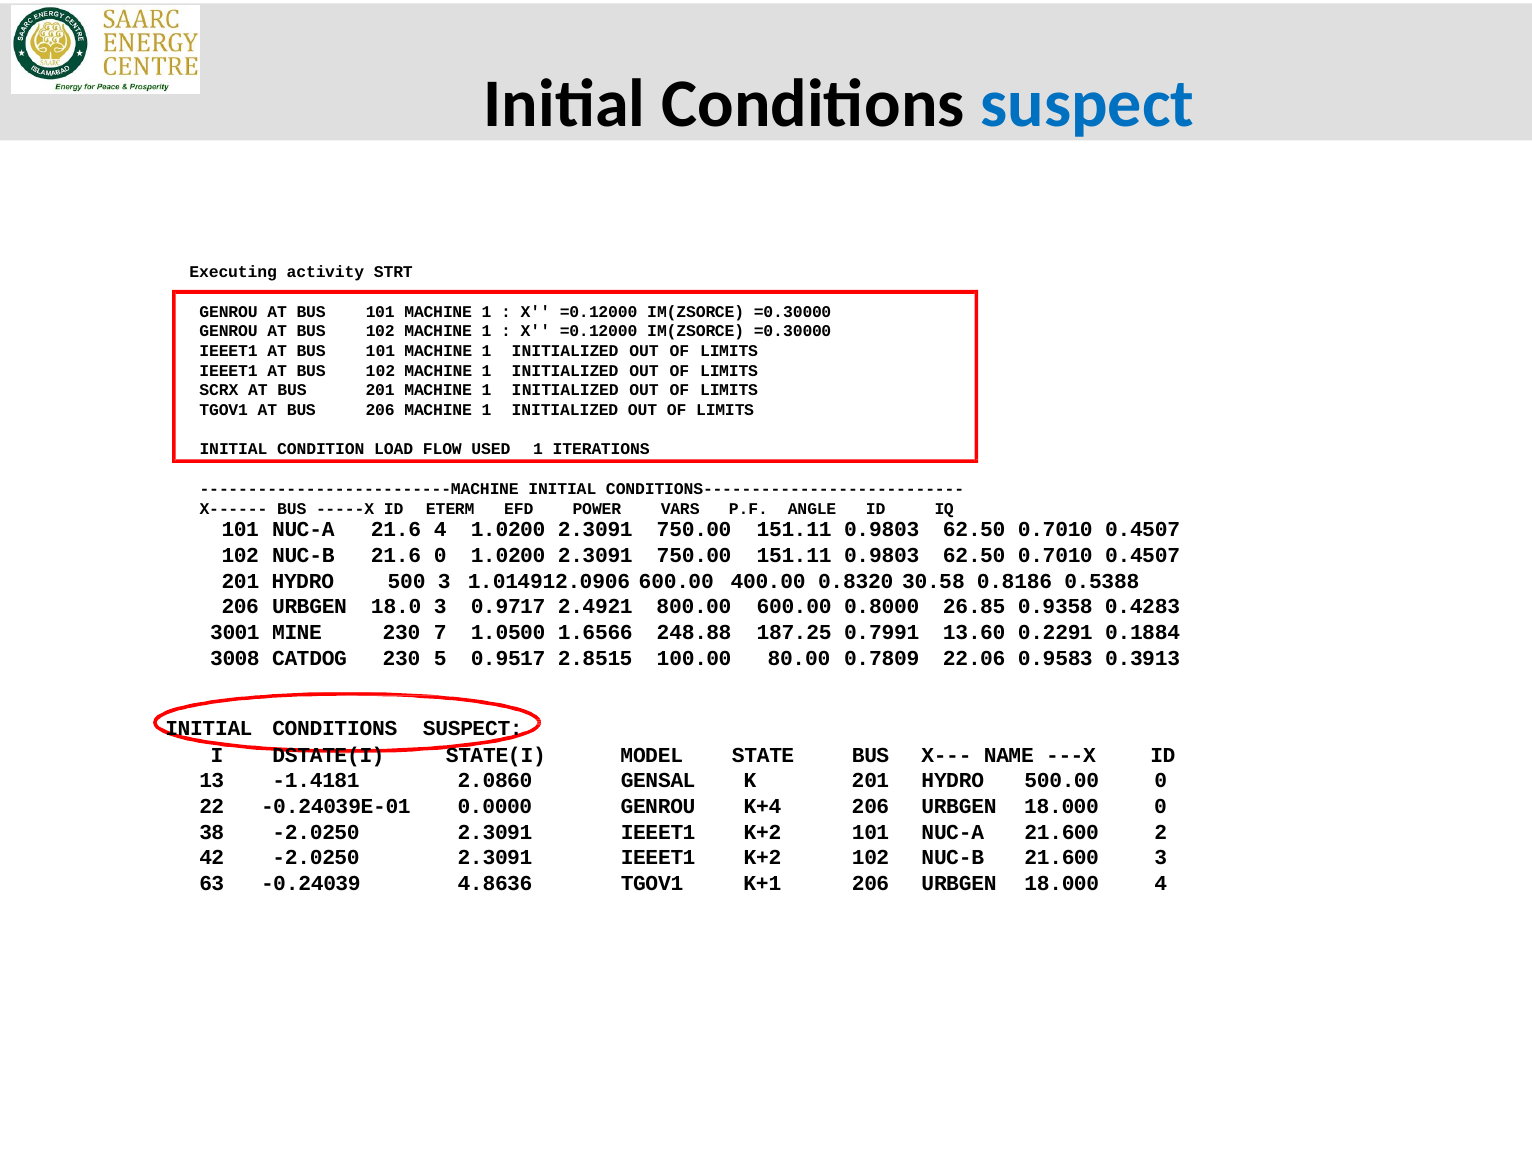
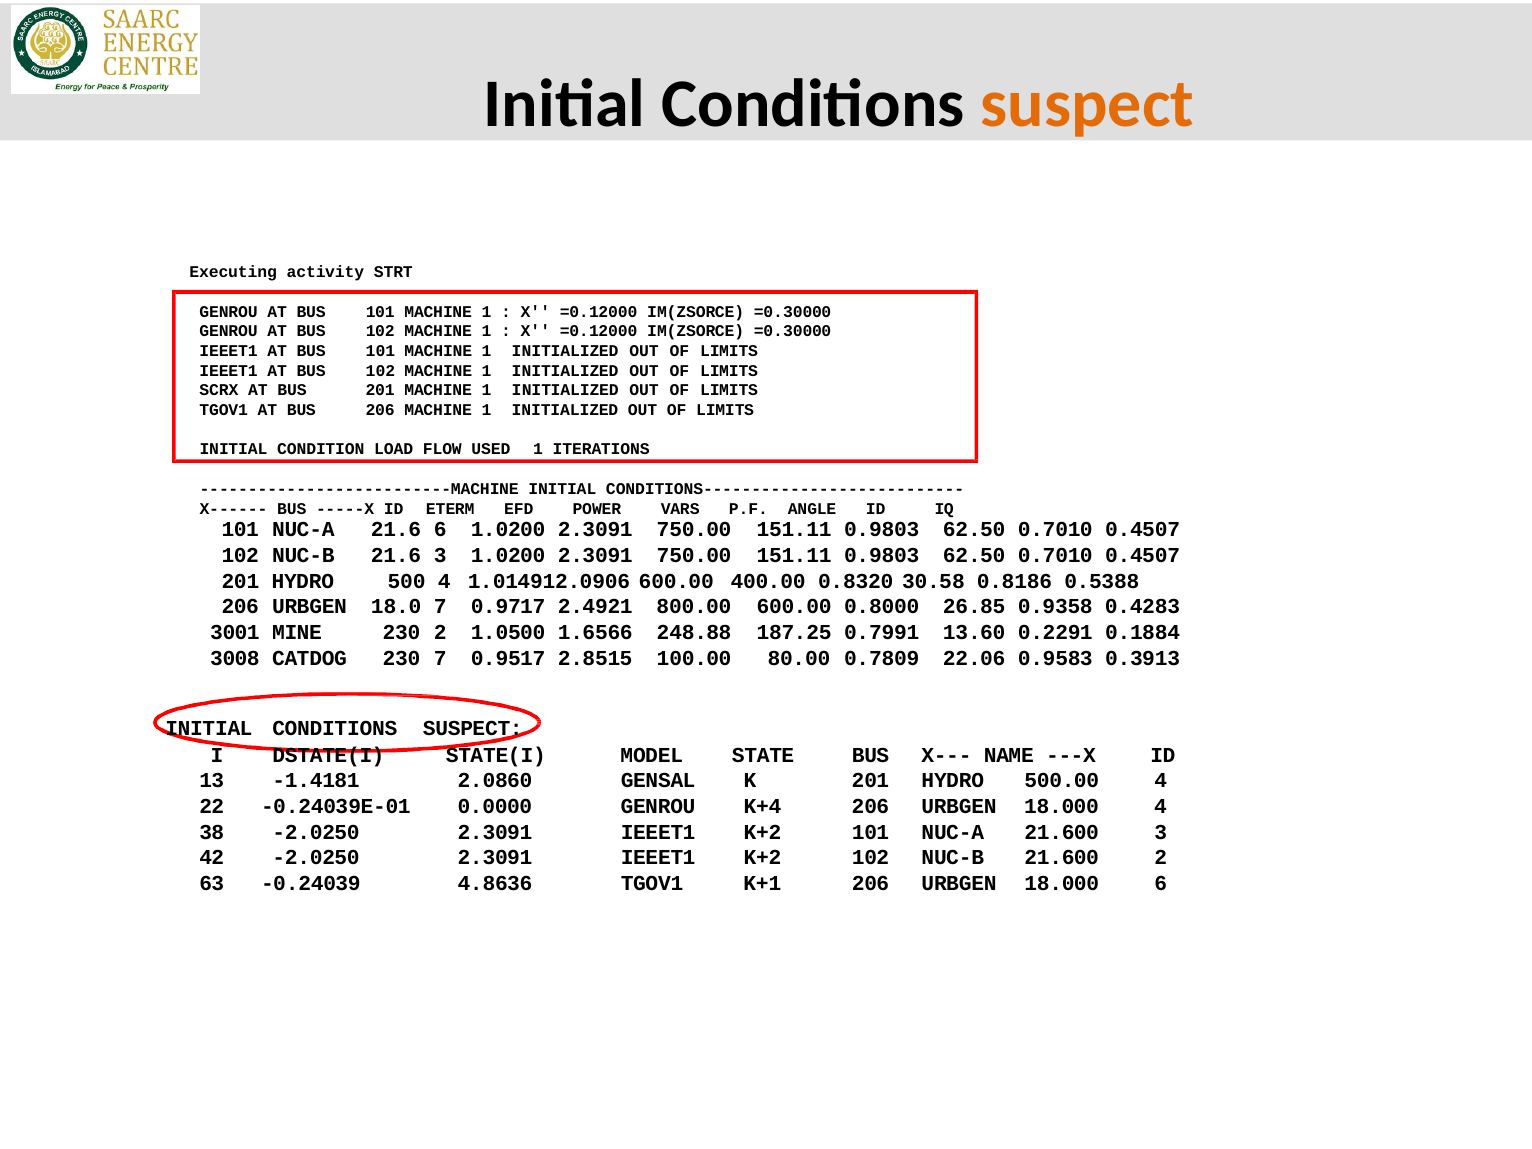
suspect colour: blue -> orange (1087, 104)
21.6 4: 4 -> 6 (440, 530)
21.6 0: 0 -> 3 (440, 556)
500 3: 3 -> 4 (444, 581)
18.0 3: 3 -> 7 (440, 607)
230 7: 7 -> 2 (440, 632)
230 5: 5 -> 7 (440, 658)
500.00 0: 0 -> 4 (1161, 781)
18.000 0: 0 -> 4 (1161, 807)
21.600 2: 2 -> 3 (1161, 832)
21.600 3: 3 -> 2 (1161, 858)
18.000 4: 4 -> 6 (1161, 883)
